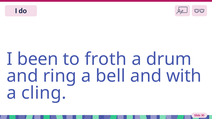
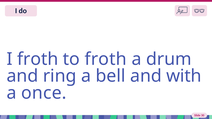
I been: been -> froth (38, 59)
cling: cling -> once (44, 93)
